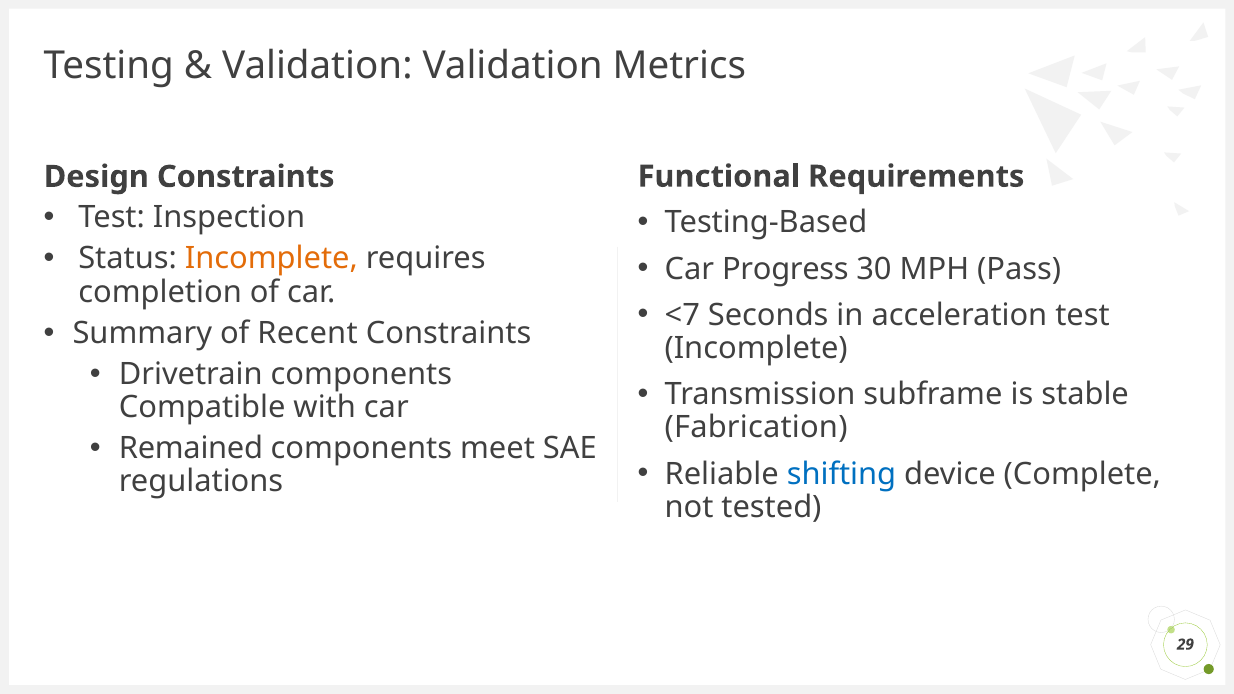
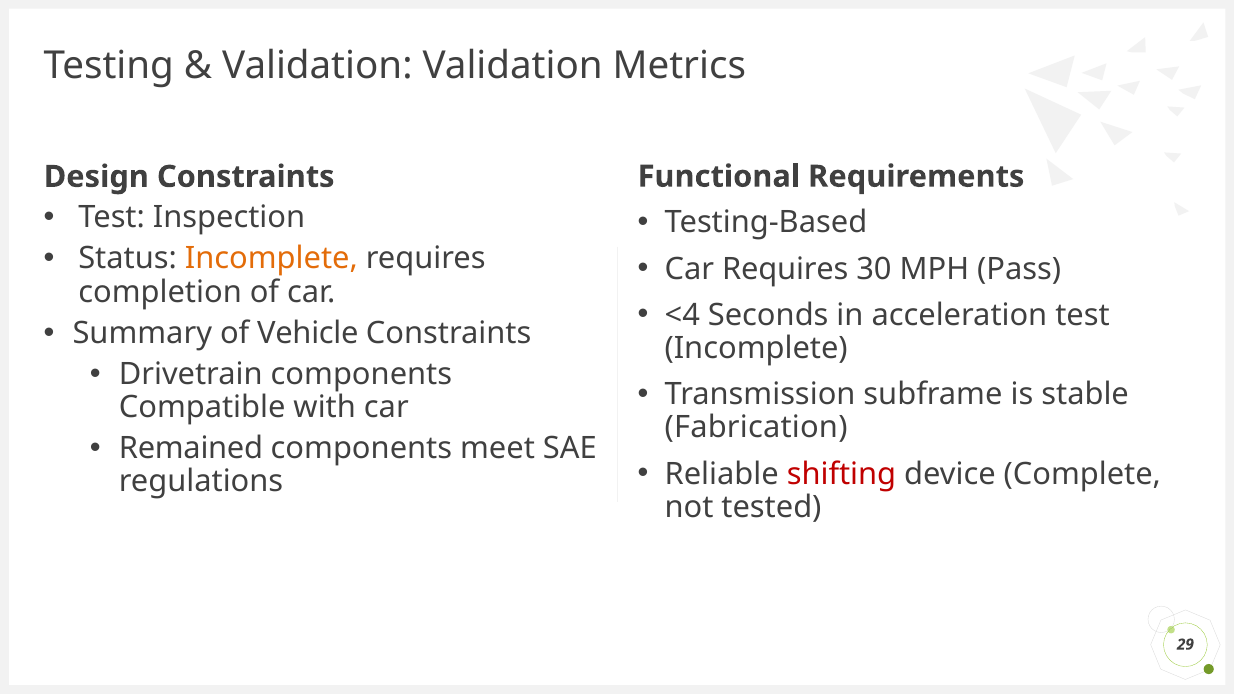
Car Progress: Progress -> Requires (785, 269)
<7: <7 -> <4 (682, 315)
Recent: Recent -> Vehicle (308, 333)
shifting colour: blue -> red (841, 474)
